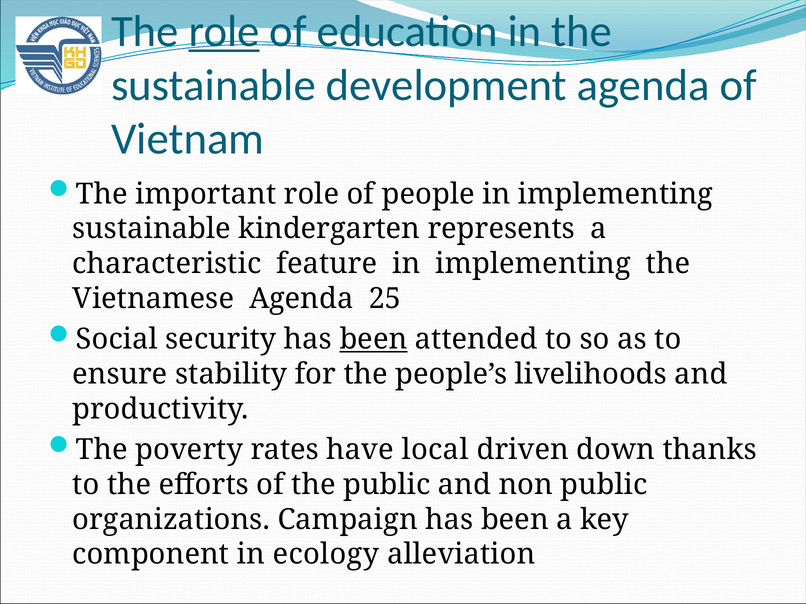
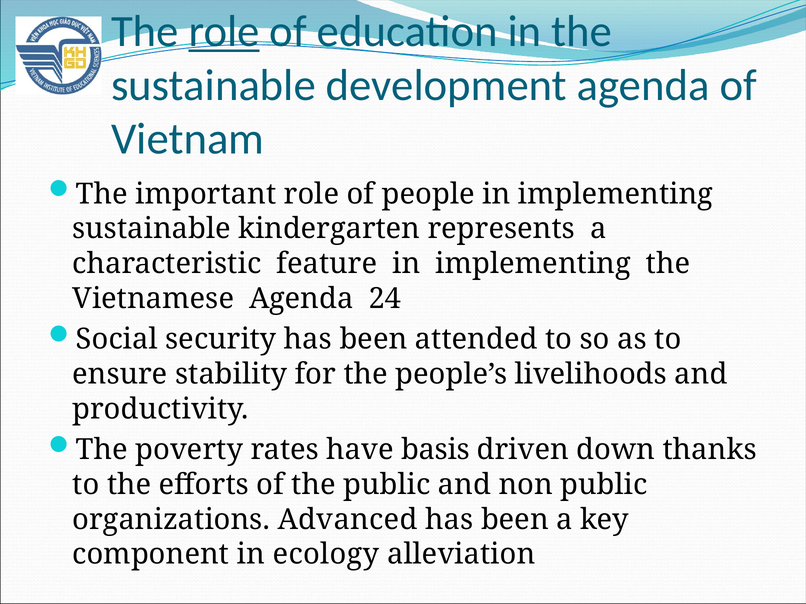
25: 25 -> 24 (385, 299)
been underline: present -> none (373, 340)
local: local -> basis (436, 450)
Campaign: Campaign -> Advanced (348, 520)
